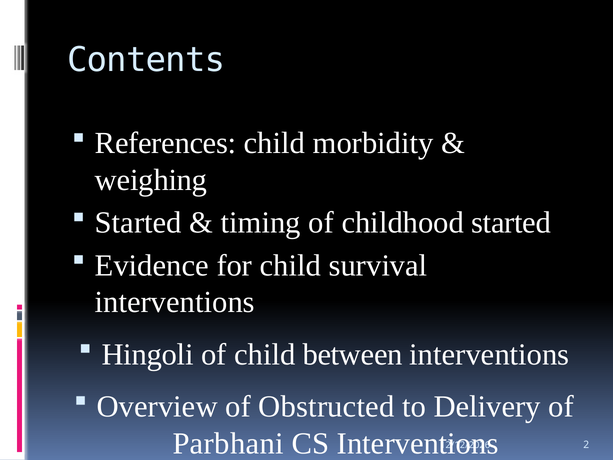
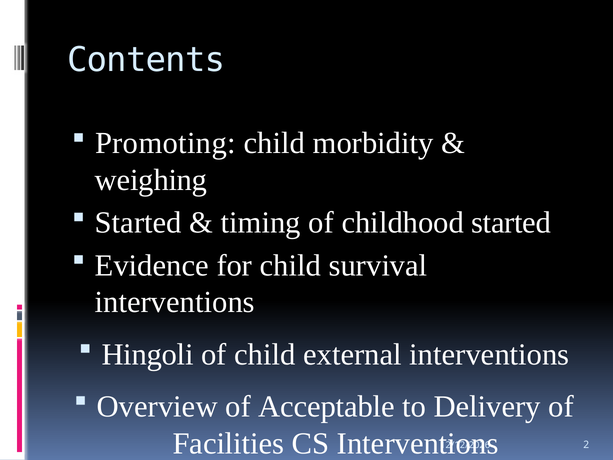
References: References -> Promoting (165, 143)
between: between -> external (352, 354)
Obstructed: Obstructed -> Acceptable (327, 406)
Parbhani: Parbhani -> Facilities (228, 443)
